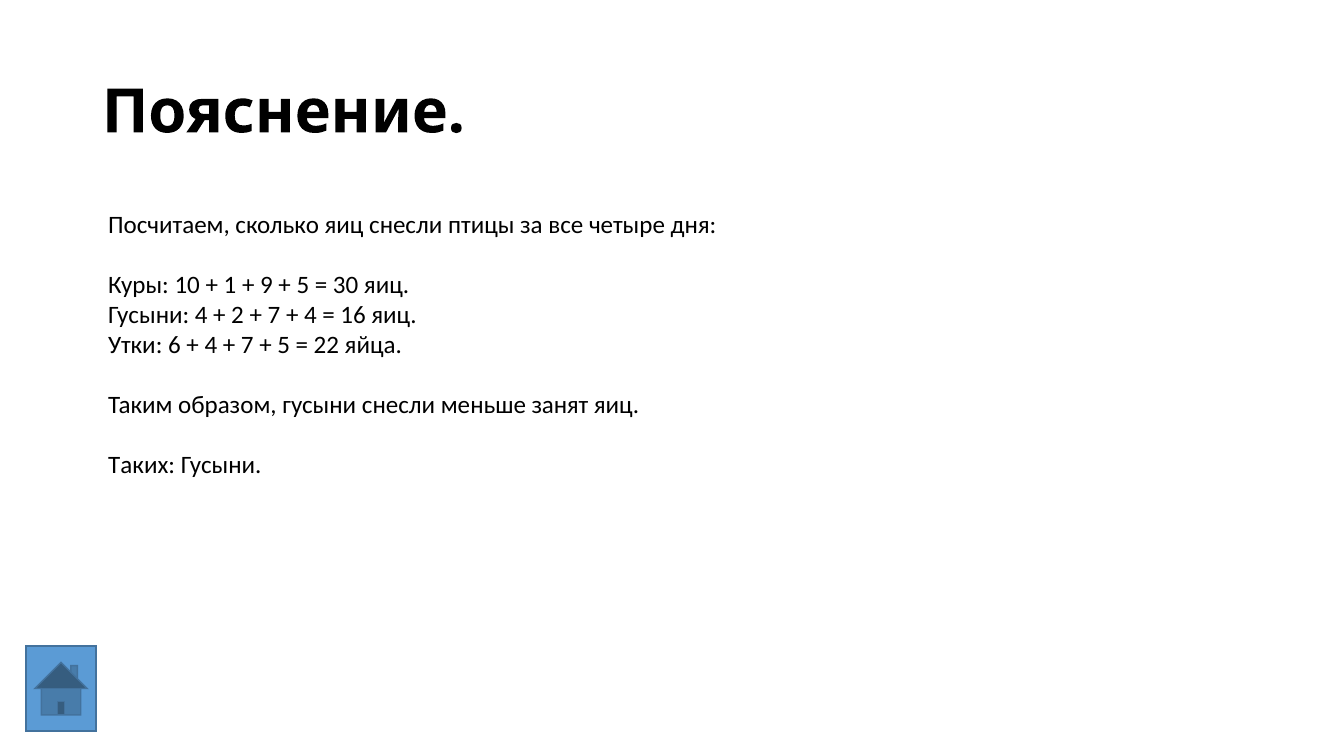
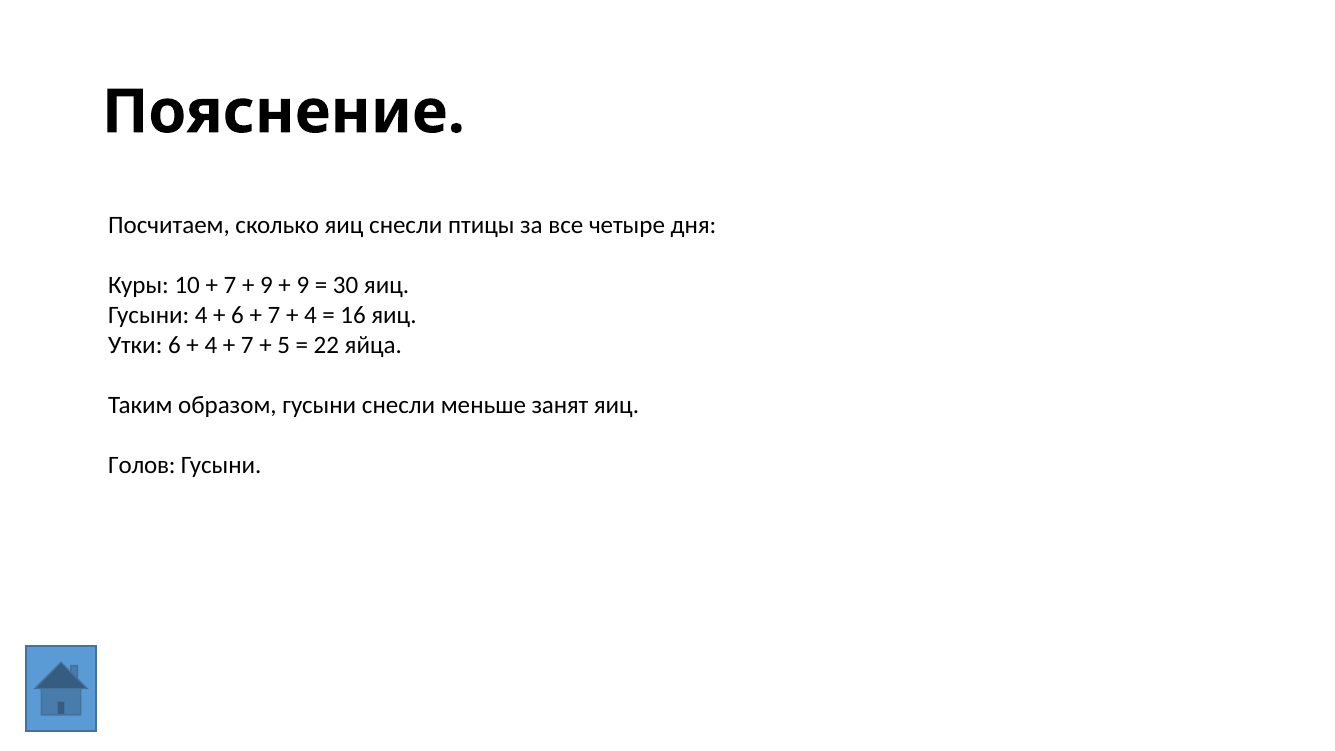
1: 1 -> 7 (230, 285)
5: 5 -> 9 (303, 285)
2: 2 -> 6 (238, 315)
Таких: Таких -> Голов (142, 466)
